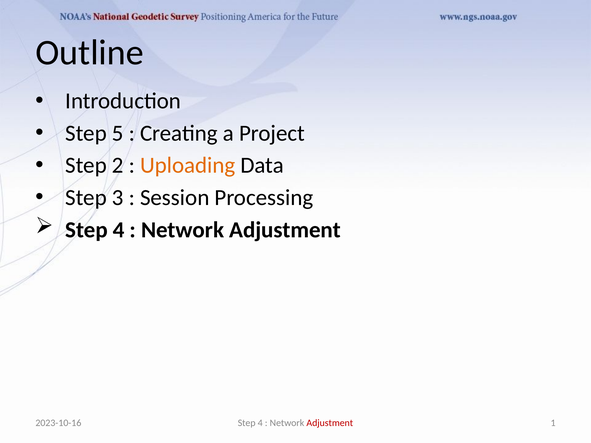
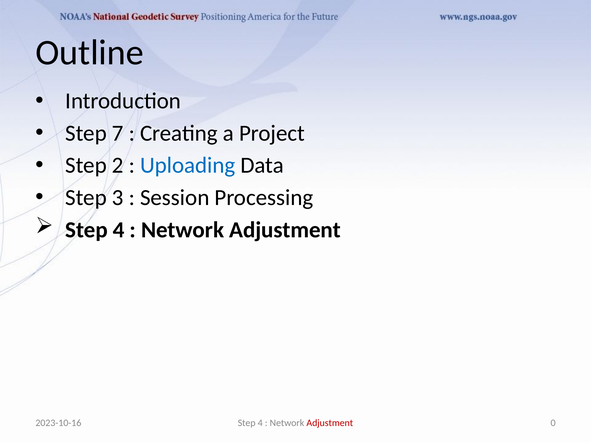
5: 5 -> 7 (118, 133)
Uploading colour: orange -> blue (188, 166)
1: 1 -> 0 (553, 423)
